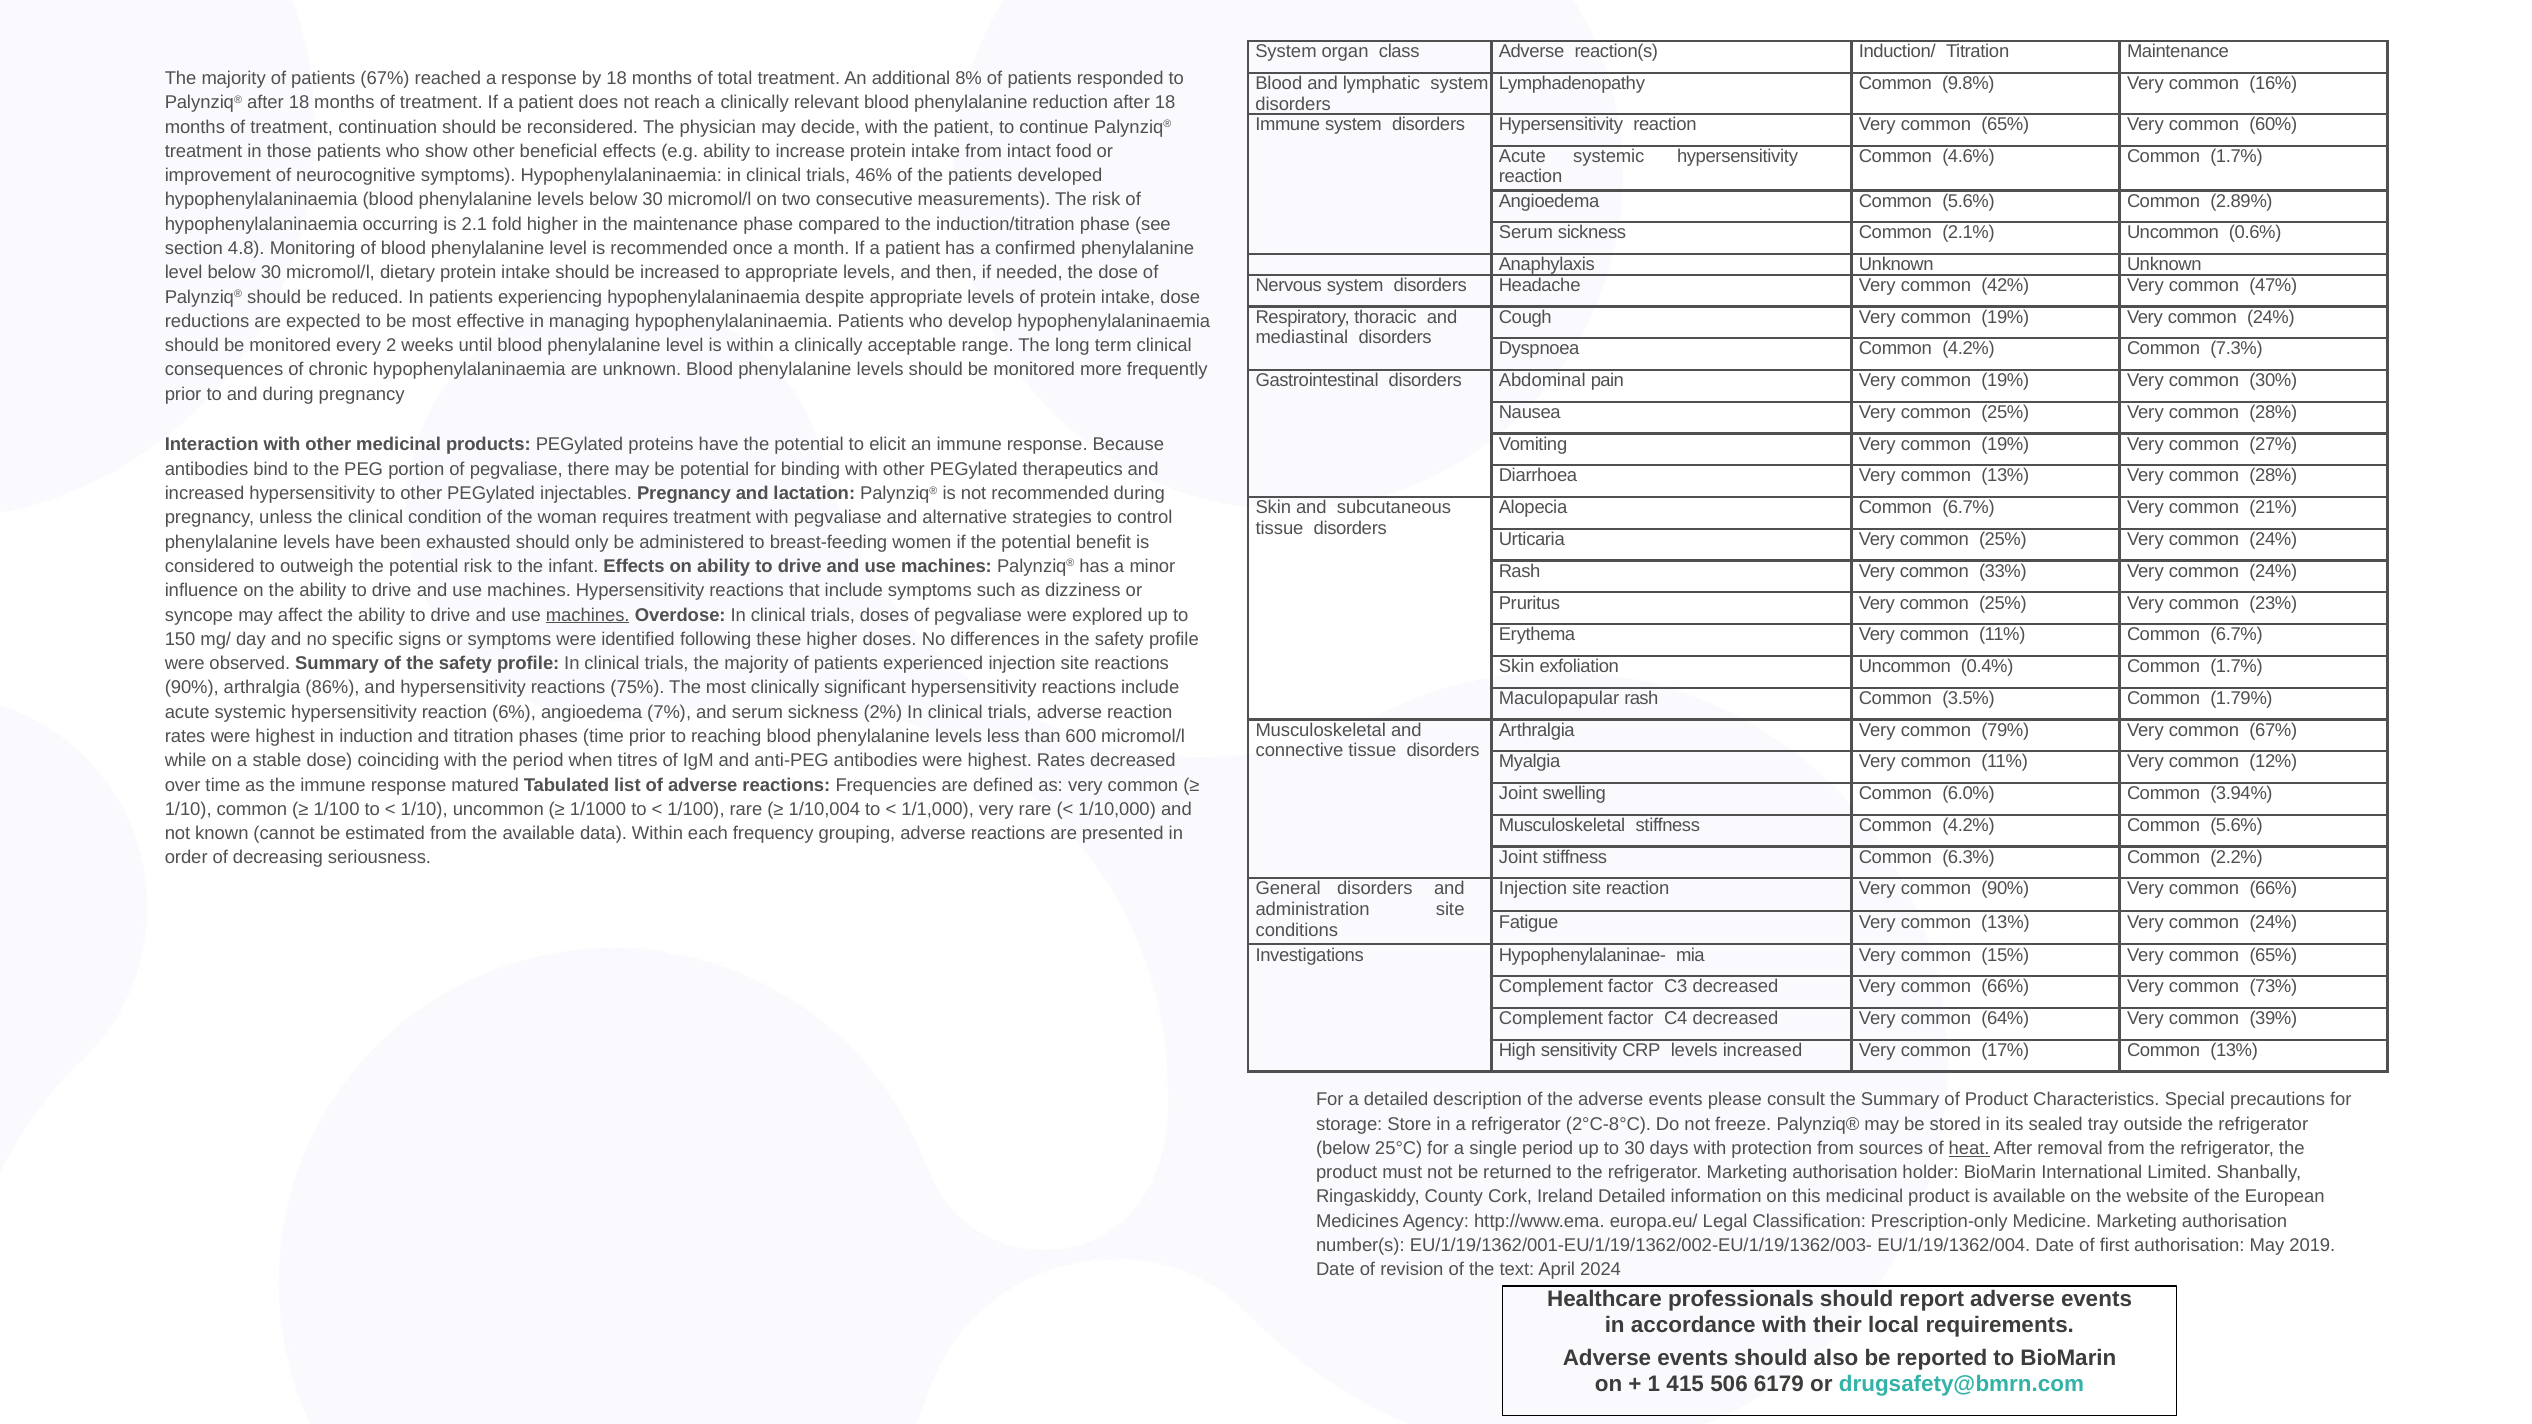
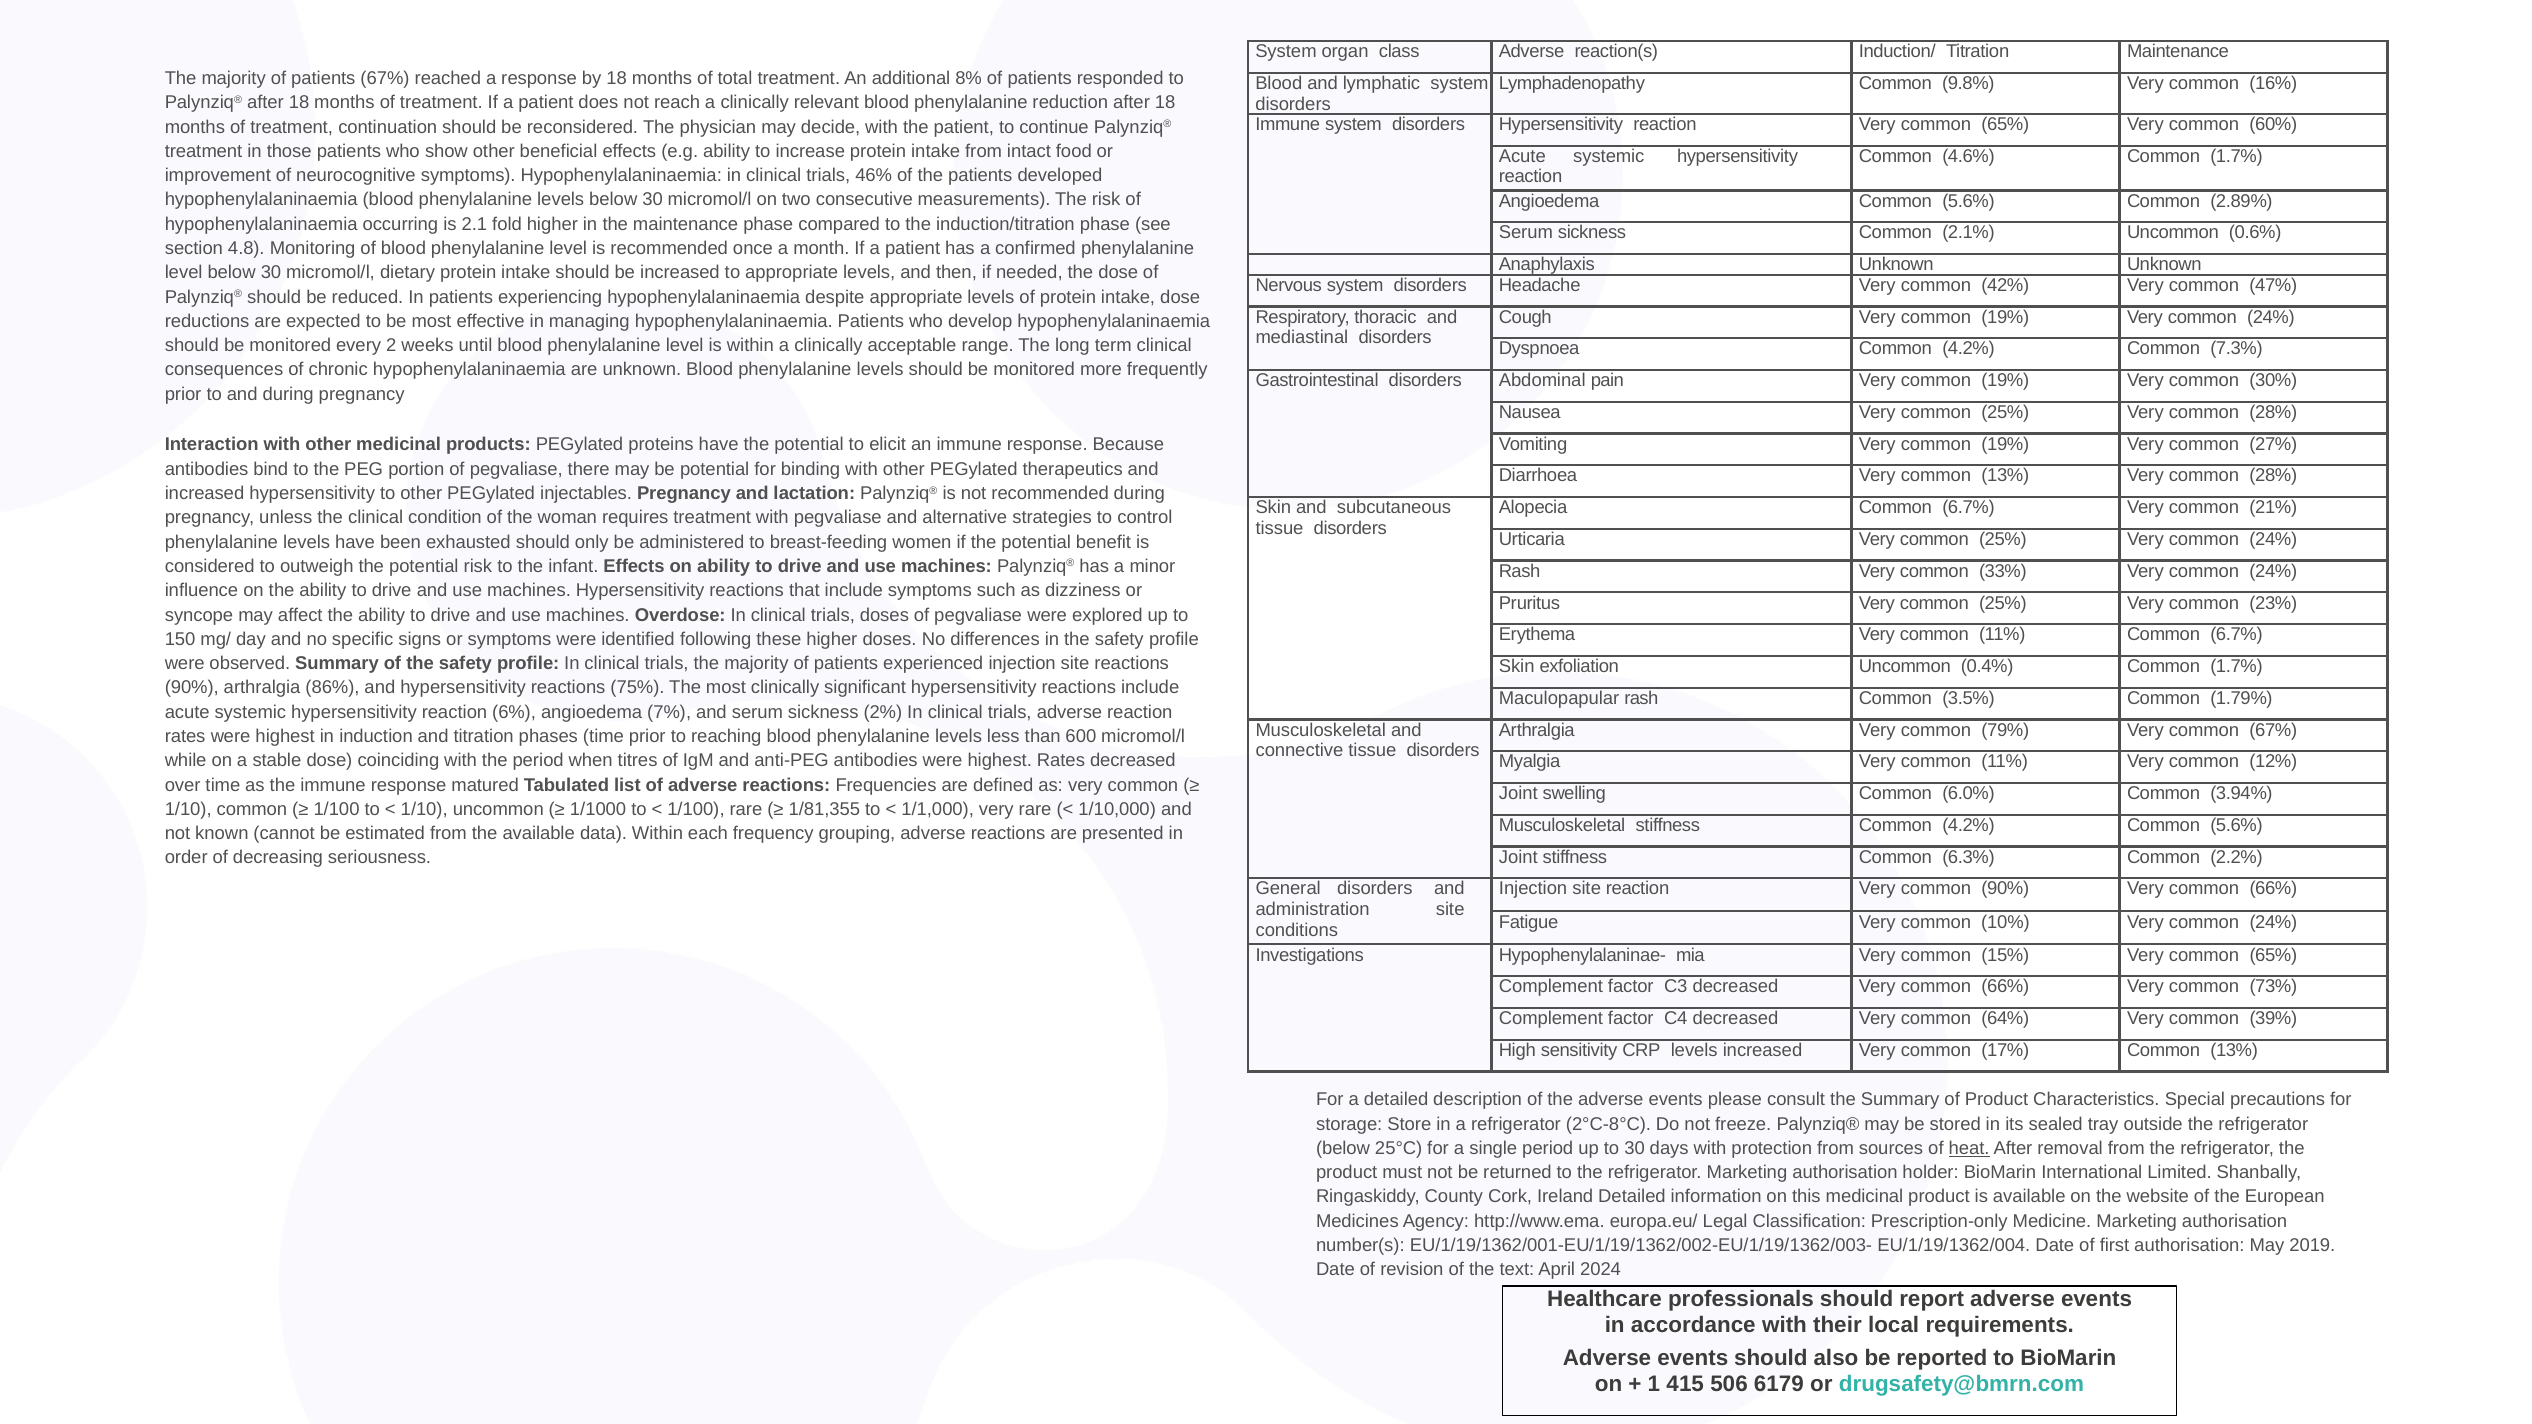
machines underline: present -> none (588, 615)
1/10,004: 1/10,004 -> 1/81,355 (824, 809)
Fatigue Very common 13%: 13% -> 10% (2005, 922)
